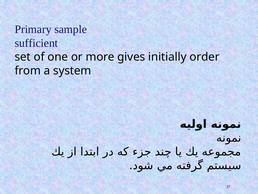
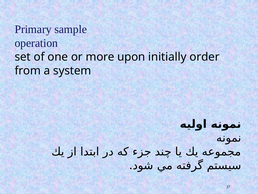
sufficient: sufficient -> operation (36, 43)
gives: gives -> upon (131, 57)
